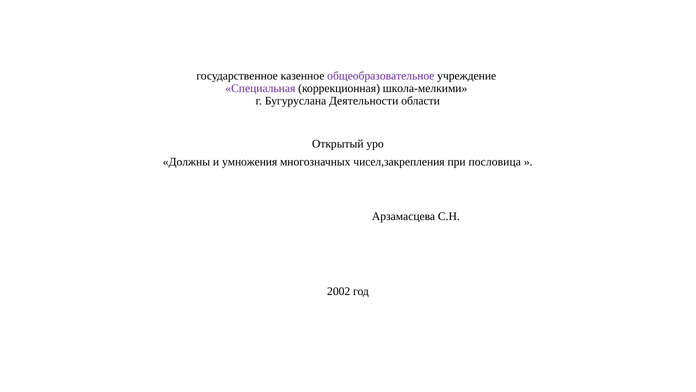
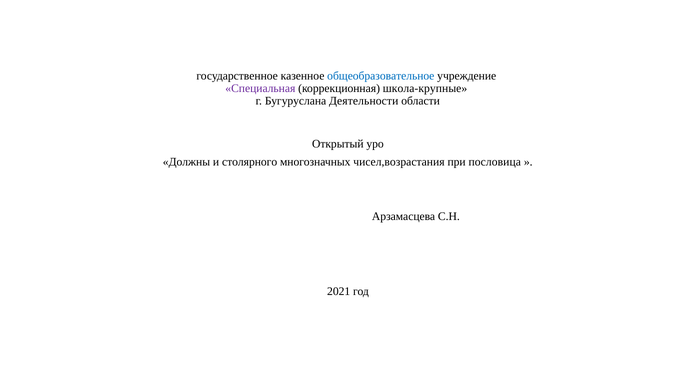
общеобразовательное colour: purple -> blue (381, 76)
школа-мелкими: школа-мелкими -> школа-крупные (425, 89)
умножения: умножения -> столярного (250, 162)
чисел,закрепления: чисел,закрепления -> чисел,возрастания (399, 162)
2002: 2002 -> 2021 (339, 291)
